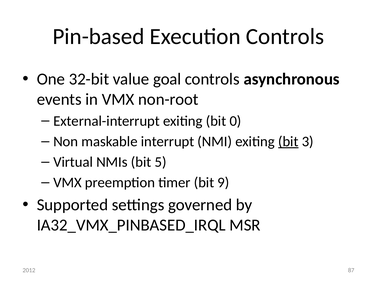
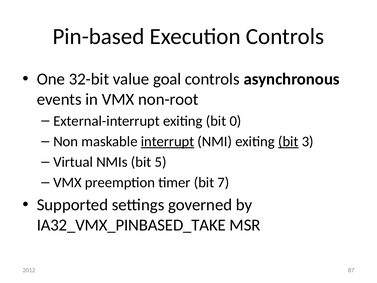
interrupt underline: none -> present (168, 141)
9: 9 -> 7 (223, 182)
IA32_VMX_PINBASED_IRQL: IA32_VMX_PINBASED_IRQL -> IA32_VMX_PINBASED_TAKE (131, 225)
